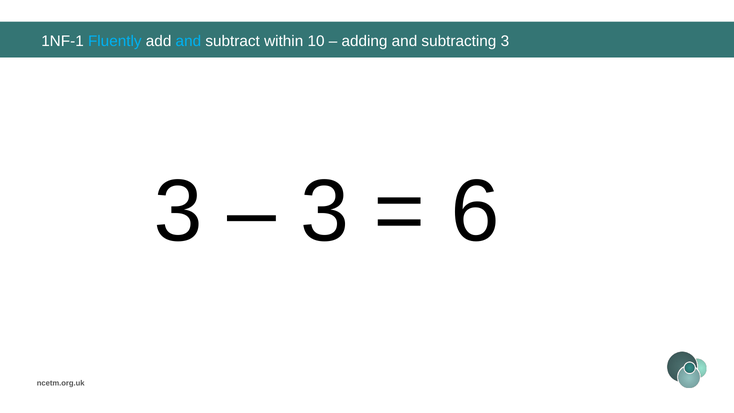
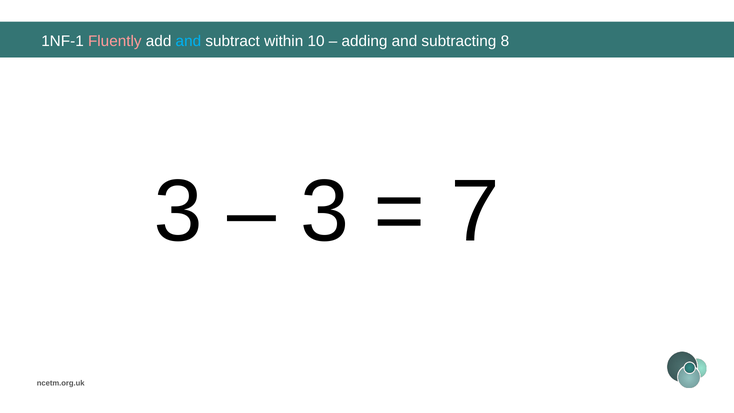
Fluently colour: light blue -> pink (115, 41)
subtracting 3: 3 -> 8 (505, 41)
6: 6 -> 7 (475, 212)
